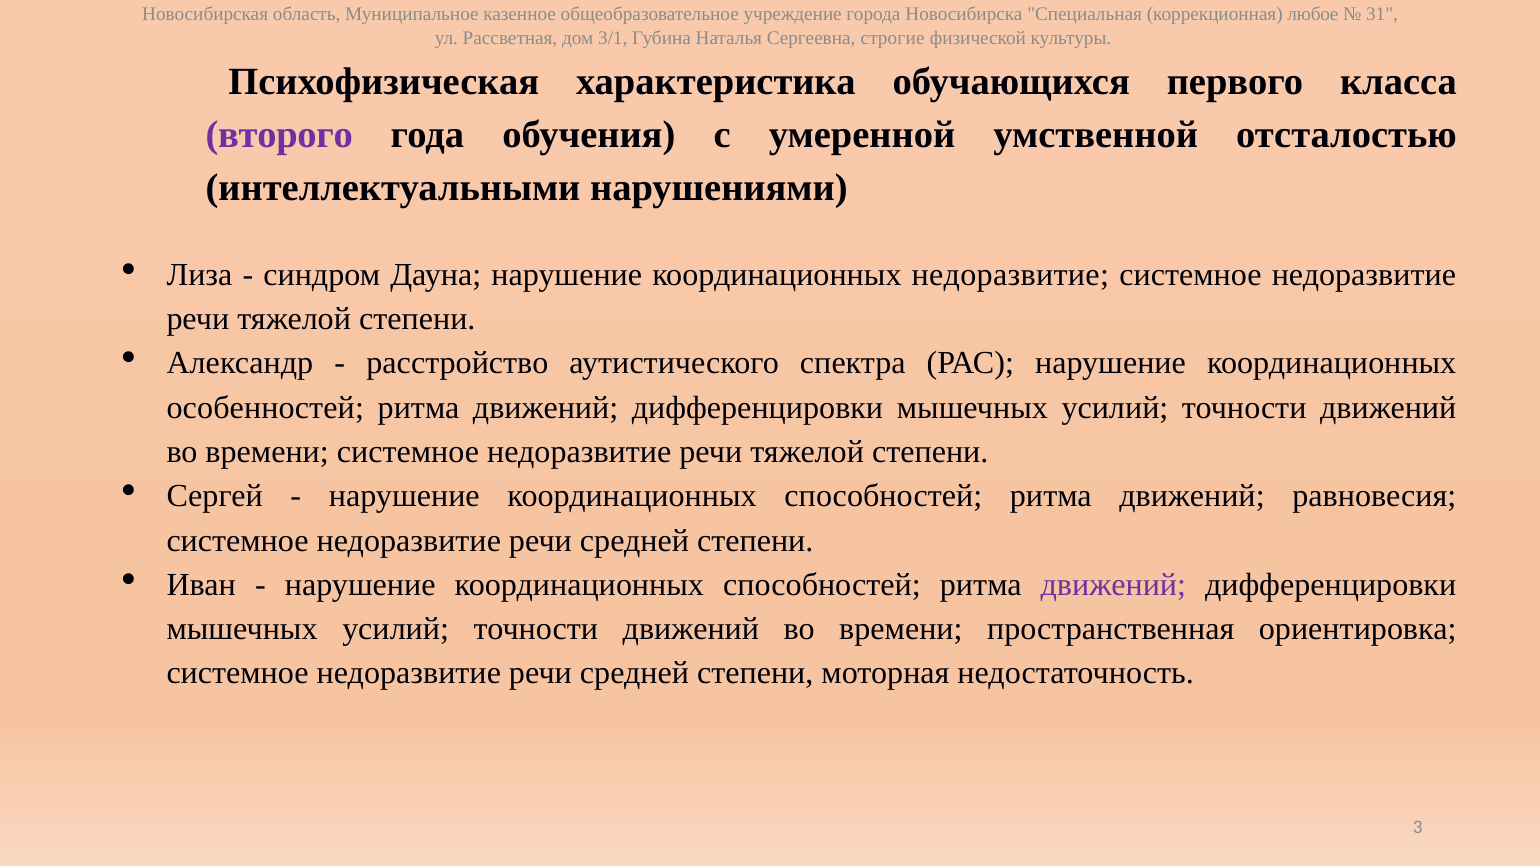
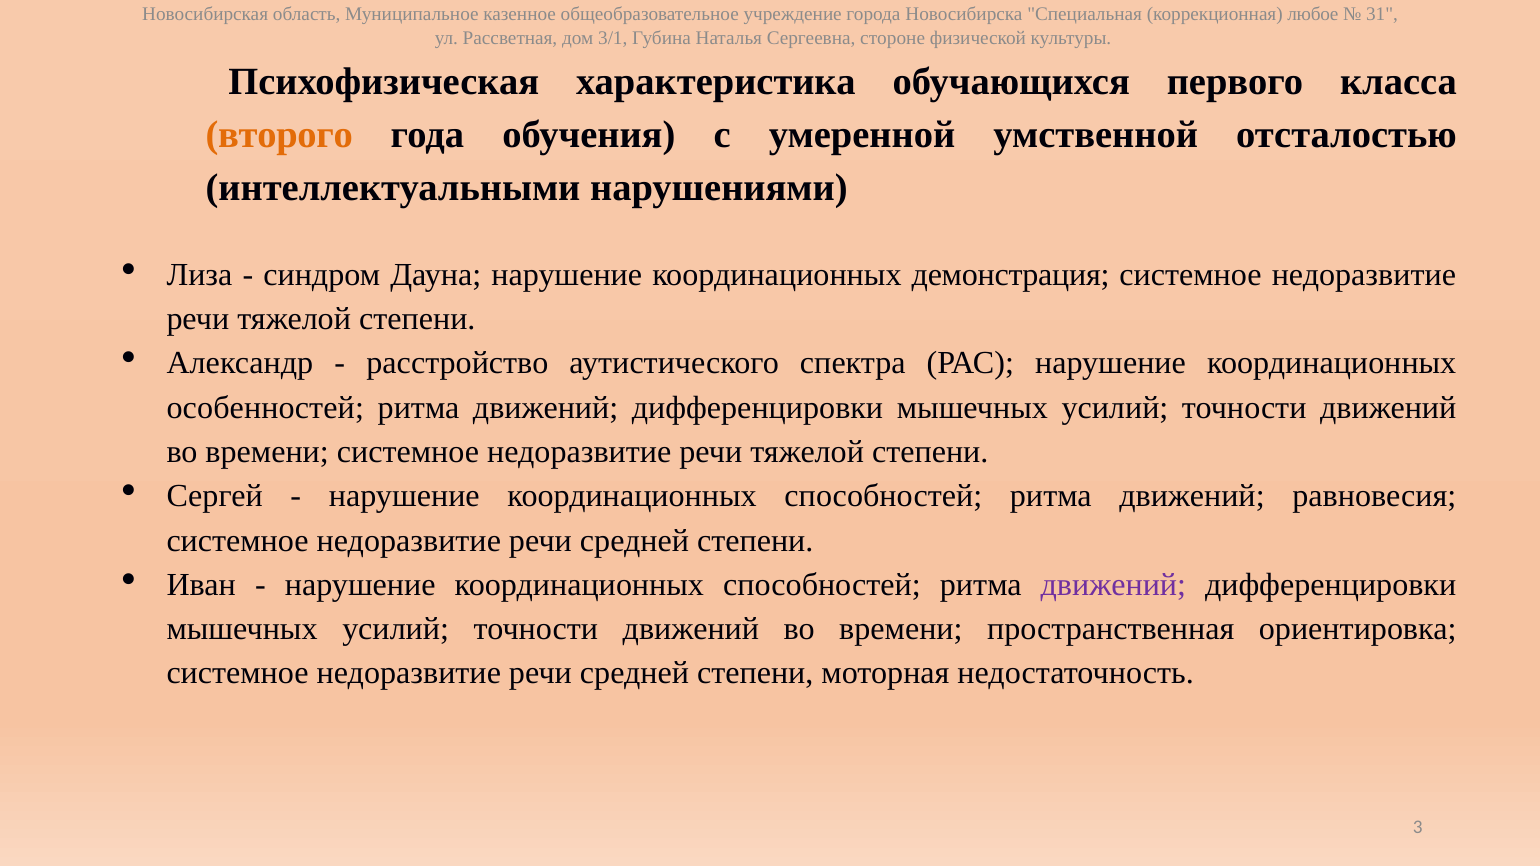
строгие: строгие -> стороне (893, 38)
второго colour: purple -> orange (279, 135)
координационных недоразвитие: недоразвитие -> демонстрация (1011, 275)
